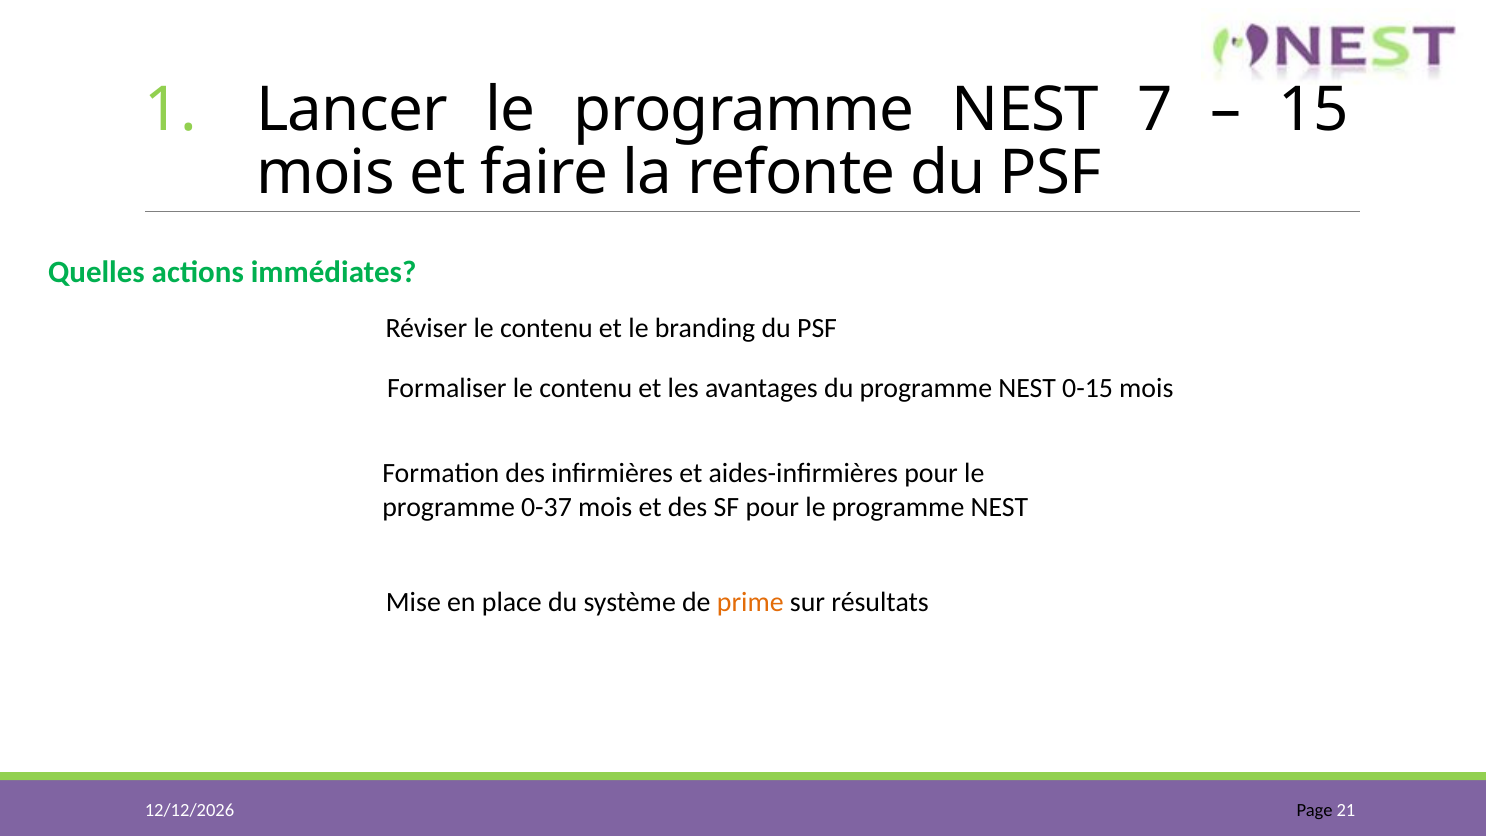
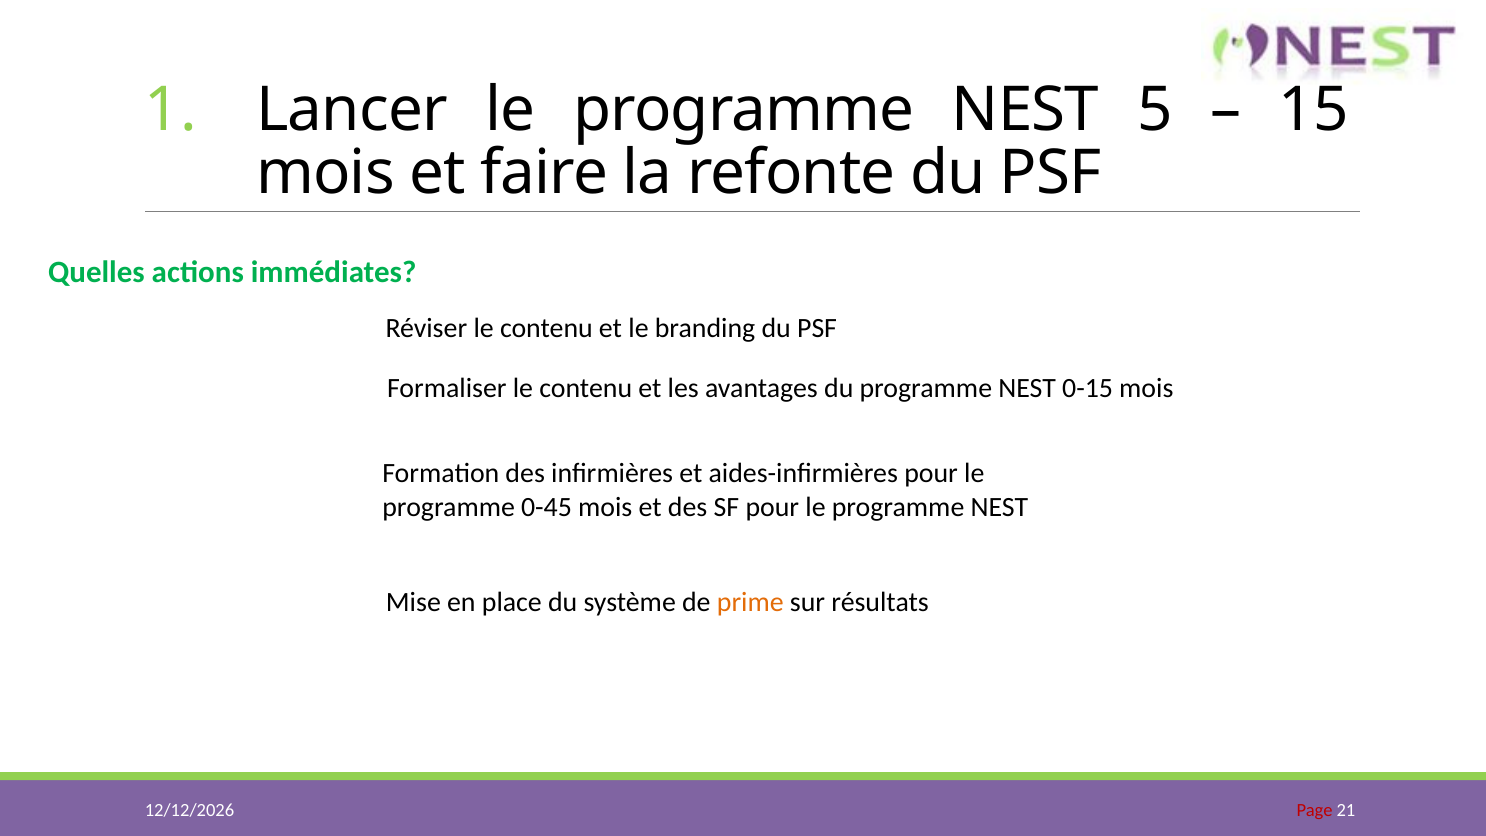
7: 7 -> 5 (1155, 110)
0-37: 0-37 -> 0-45 (547, 507)
Page colour: black -> red (1315, 811)
